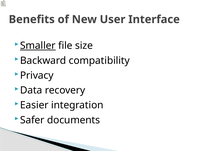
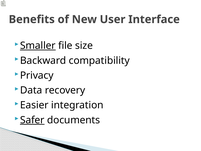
Safer underline: none -> present (32, 120)
